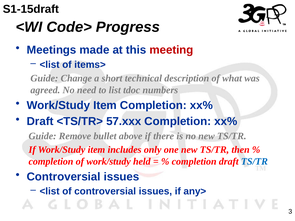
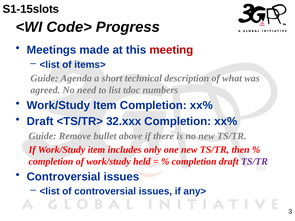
S1-15draft: S1-15draft -> S1-15slots (31, 9)
Change: Change -> Agenda (76, 78)
57.xxx: 57.xxx -> 32.xxx (124, 122)
TS/TR colour: blue -> purple (254, 162)
